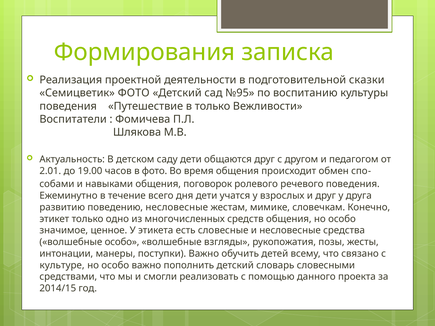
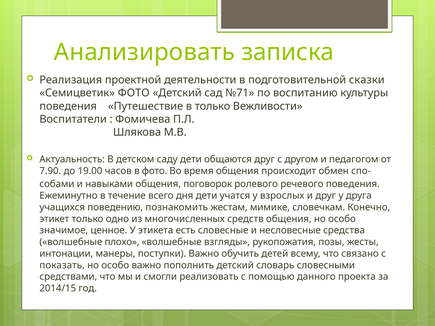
Формирования: Формирования -> Анализировать (145, 52)
№95: №95 -> №71 (240, 93)
2.01: 2.01 -> 7.90 (50, 171)
развитию: развитию -> учащихся (62, 207)
поведению несловесные: несловесные -> познакомить (177, 207)
волшебные особо: особо -> плохо (122, 242)
культуре: культуре -> показать (62, 265)
